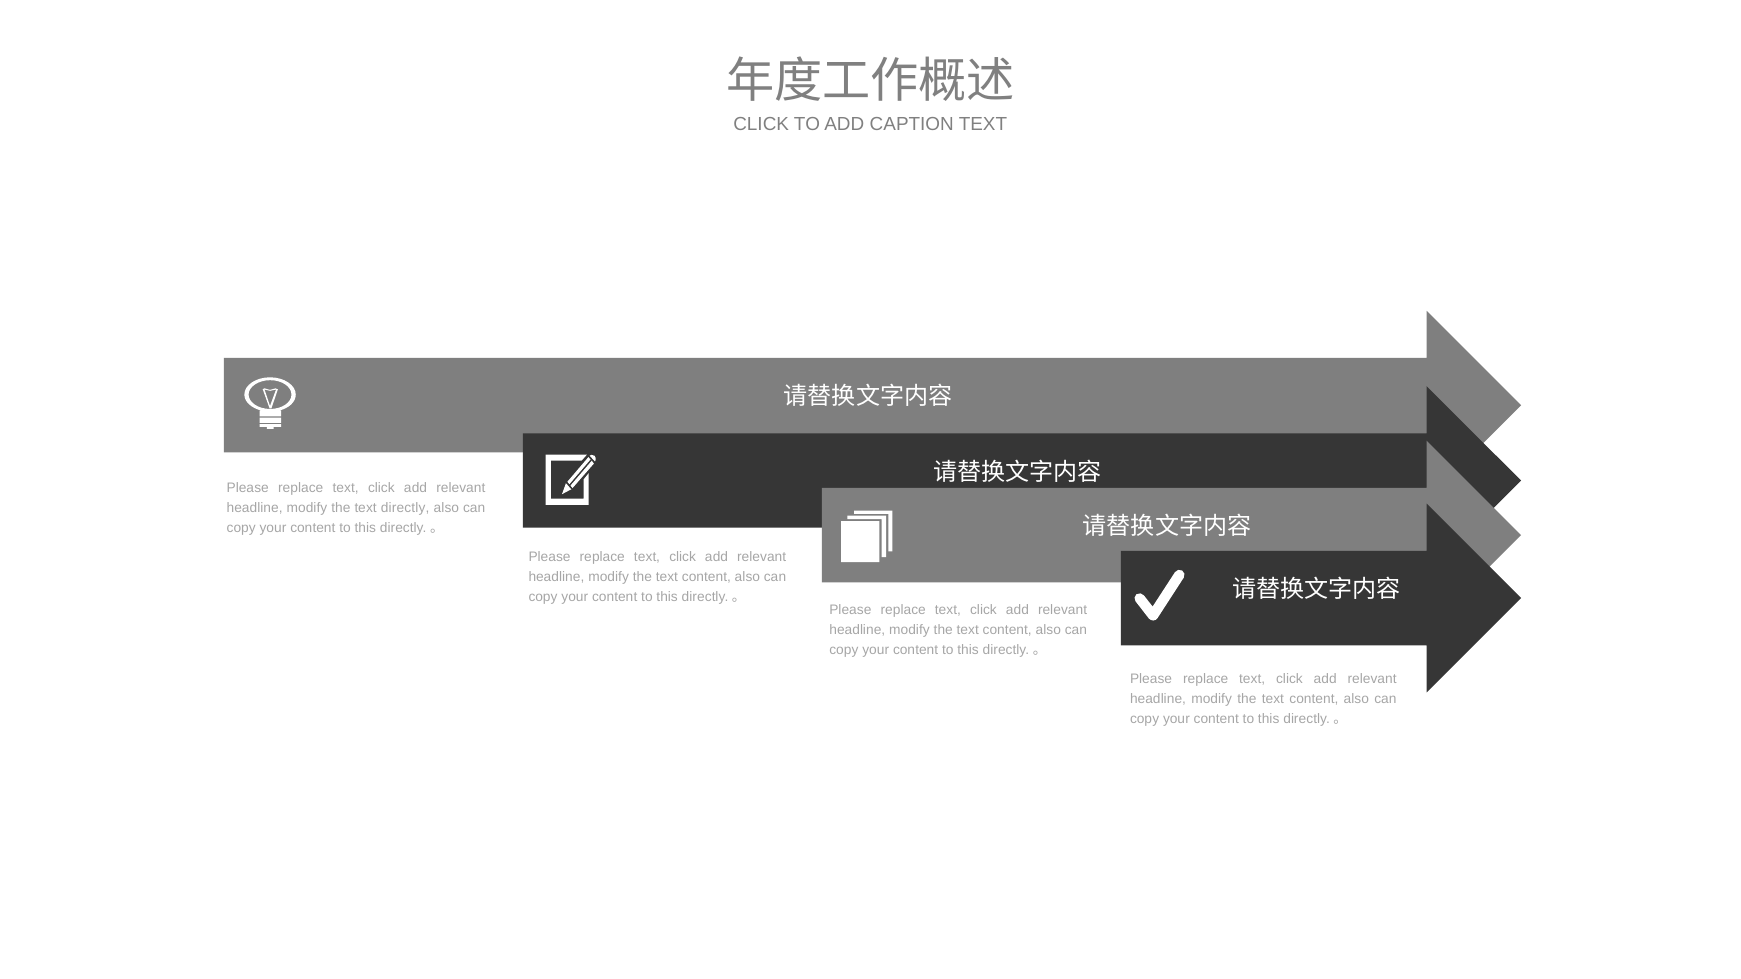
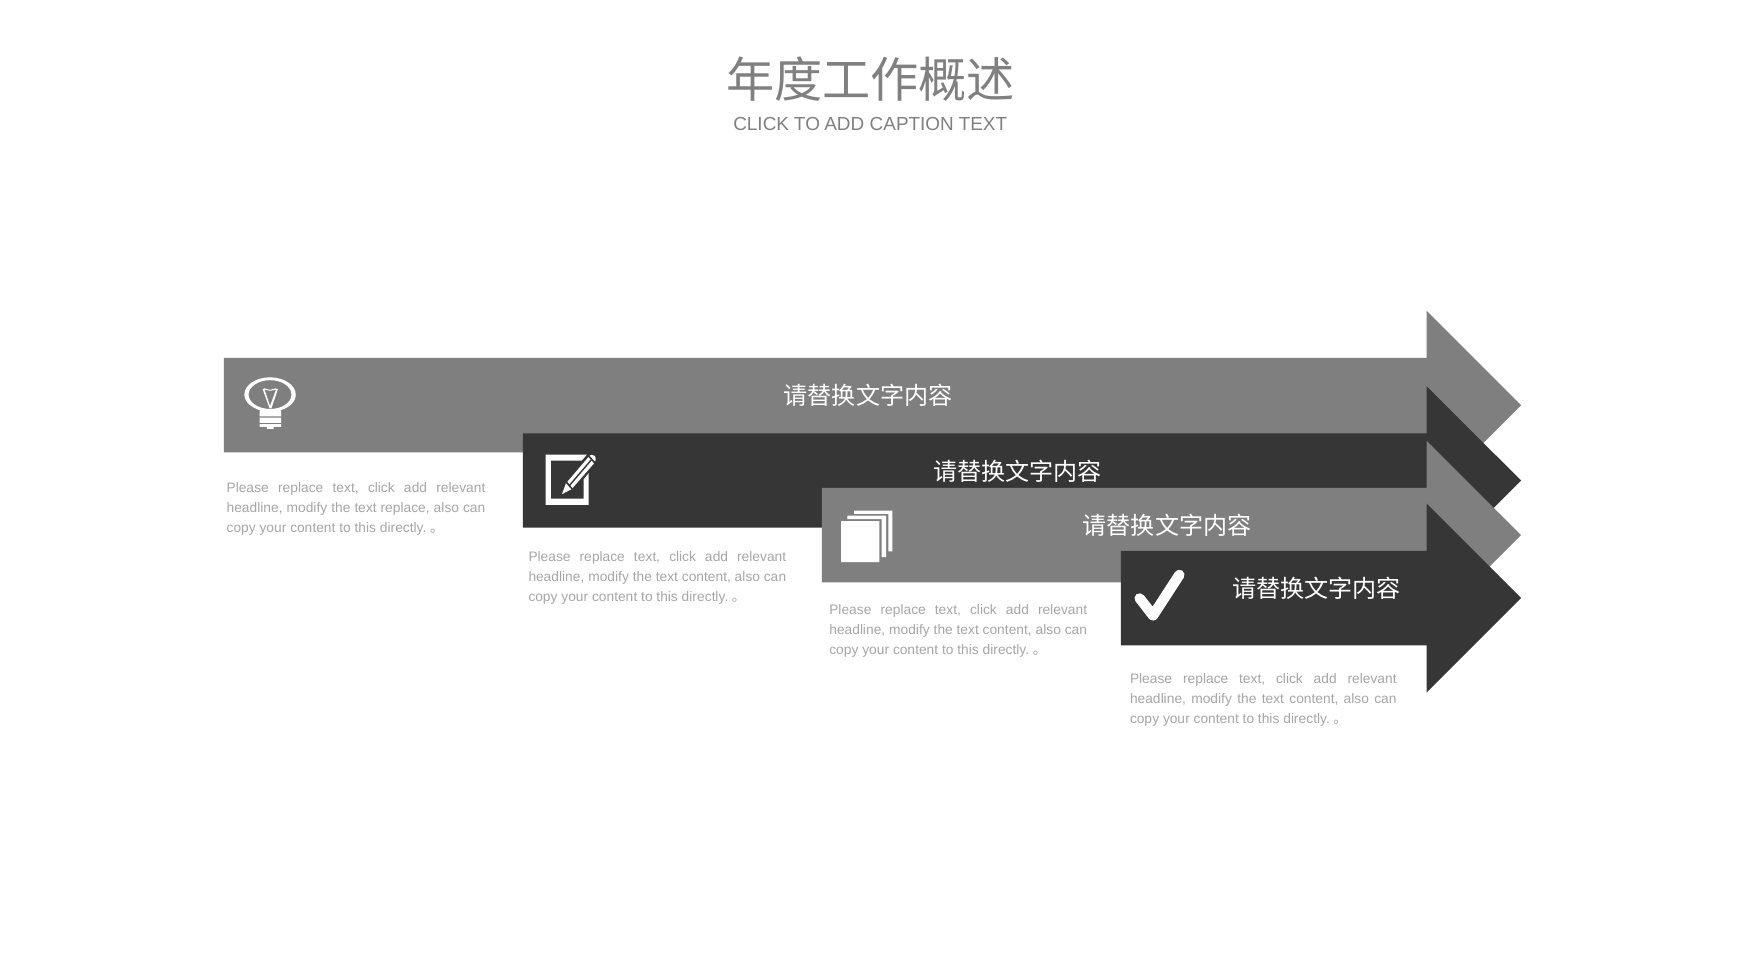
text directly: directly -> replace (405, 508)
